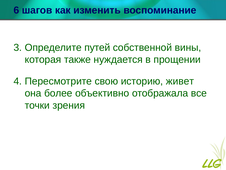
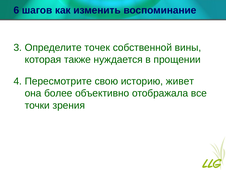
путей: путей -> точек (97, 47)
